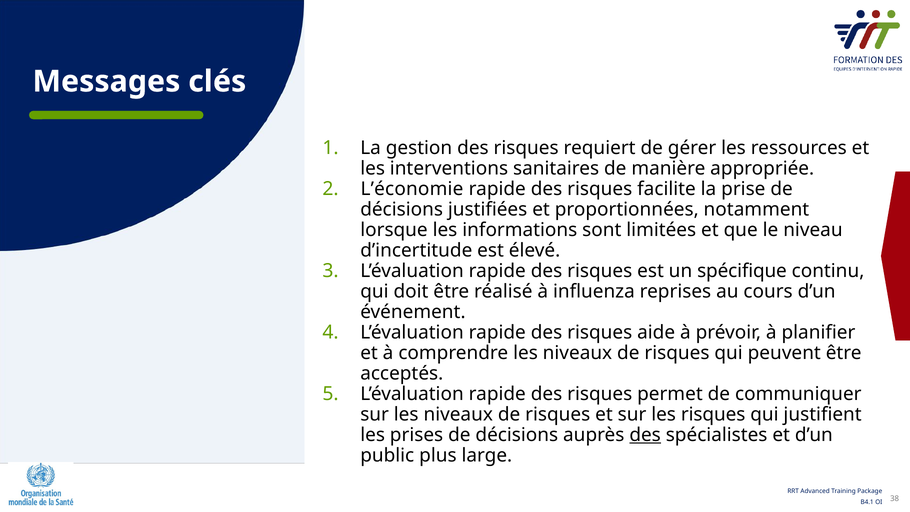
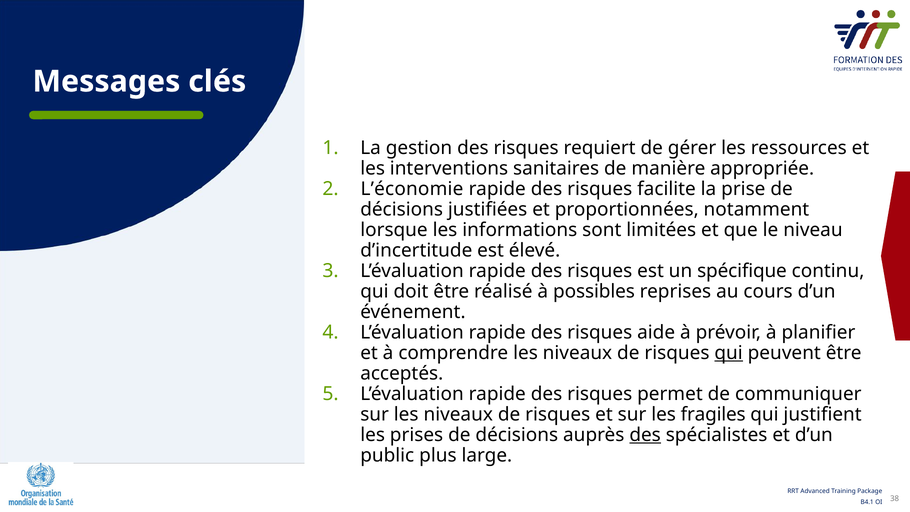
influenza: influenza -> possibles (594, 291)
qui underline: none -> present (729, 353)
les risques: risques -> fragiles (713, 414)
